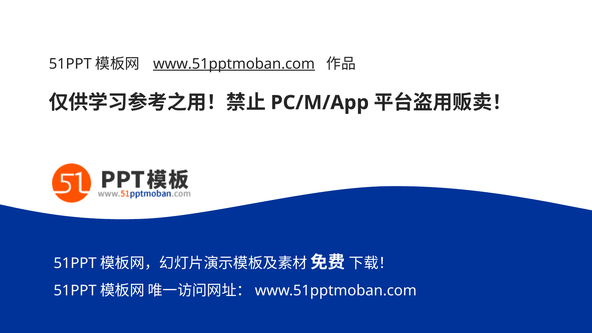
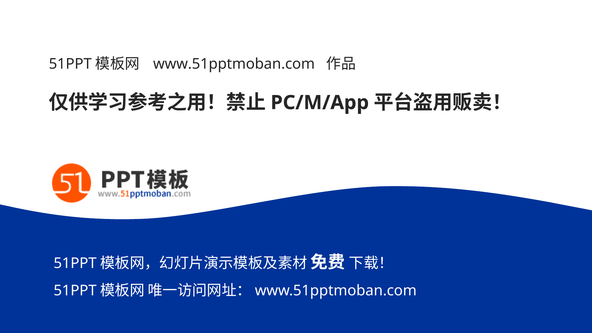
www.51pptmoban.com underline: present -> none (234, 64)
